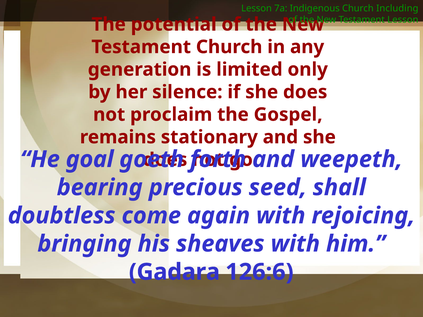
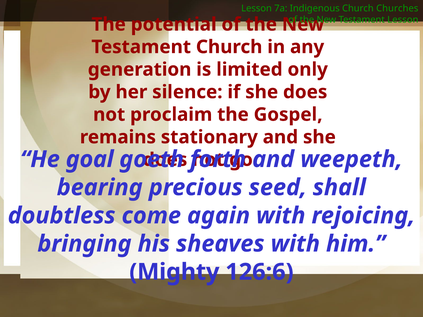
Including: Including -> Churches (397, 8)
Gadara: Gadara -> Mighty (174, 272)
